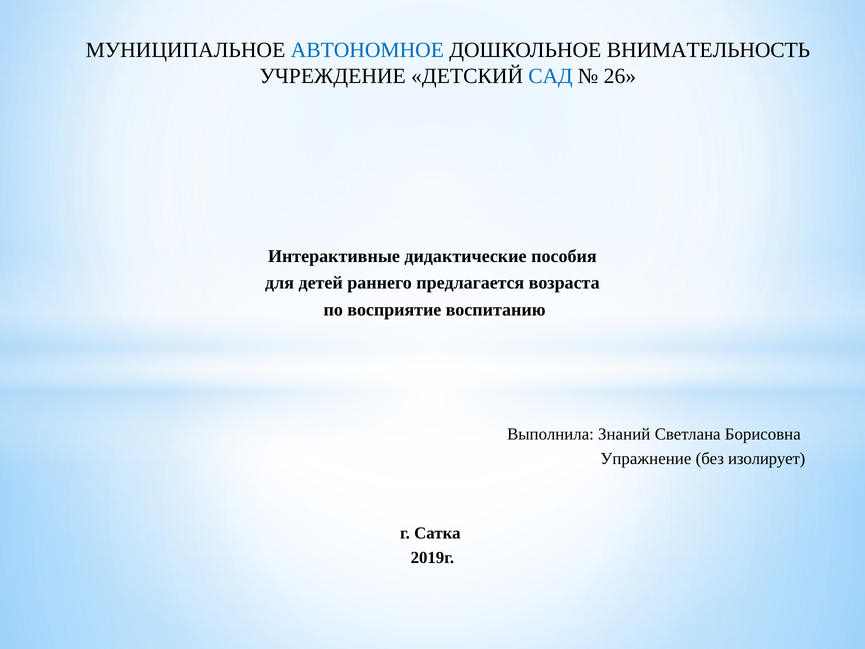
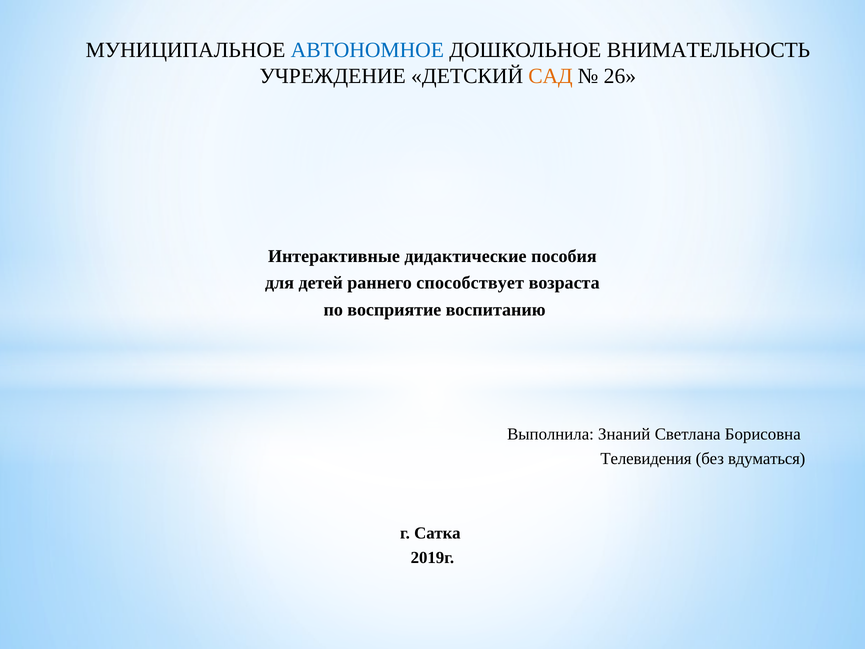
САД colour: blue -> orange (551, 76)
предлагается: предлагается -> способствует (470, 283)
Упражнение: Упражнение -> Телевидения (646, 459)
изолирует: изолирует -> вдуматься (767, 459)
